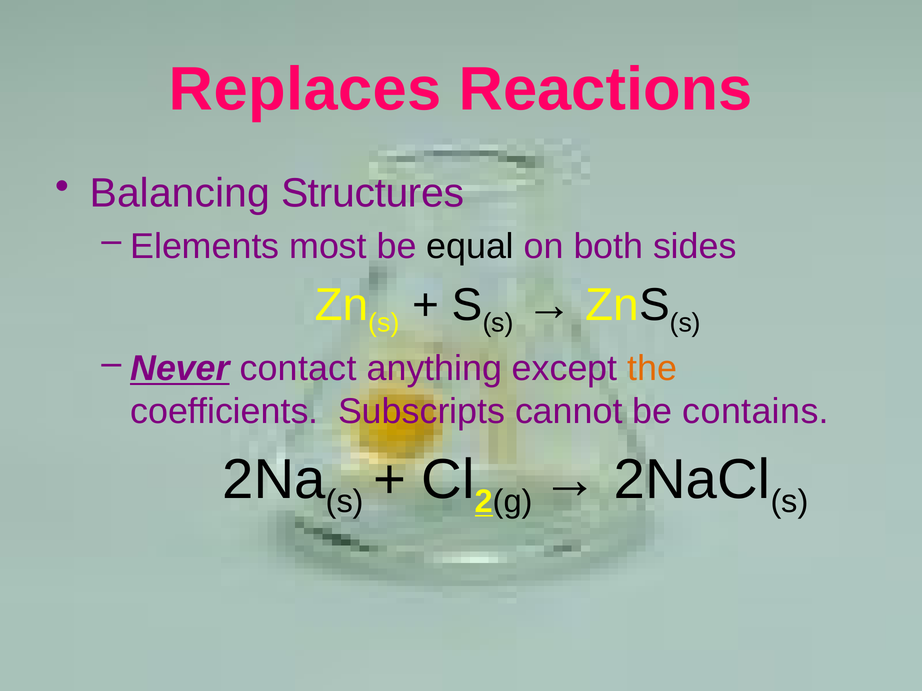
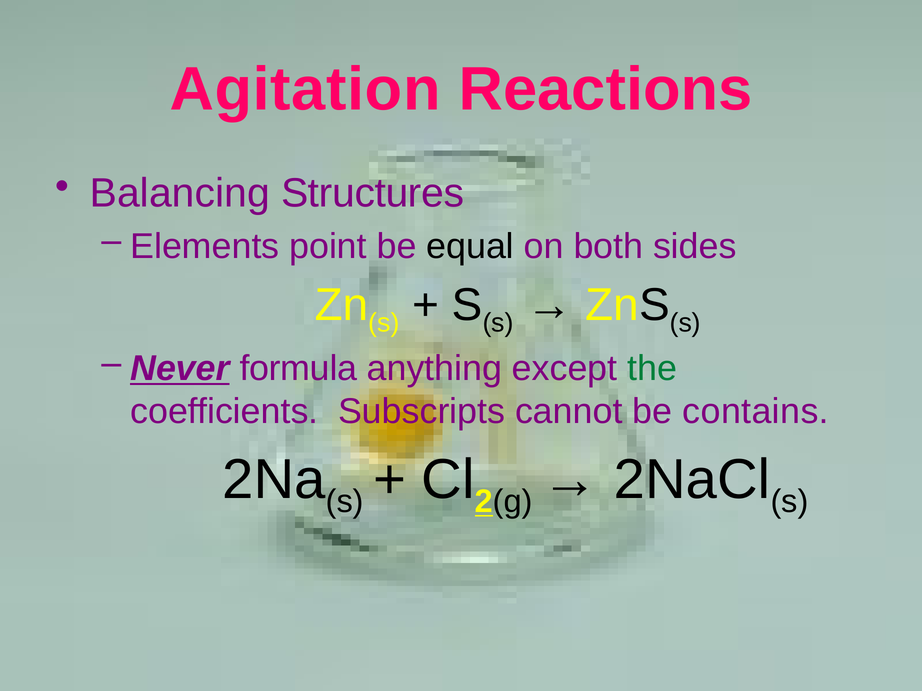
Replaces: Replaces -> Agitation (305, 90)
most: most -> point (328, 246)
contact: contact -> formula (298, 369)
the colour: orange -> green (652, 369)
